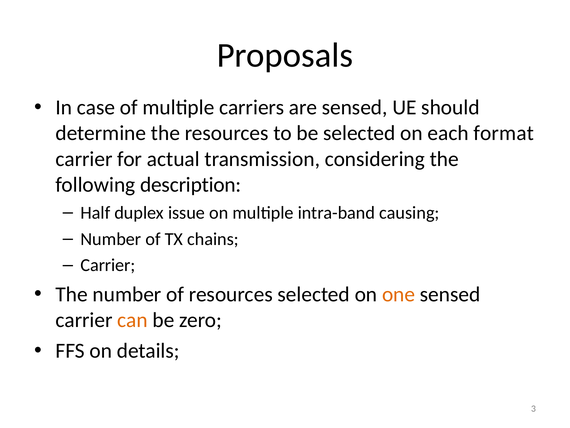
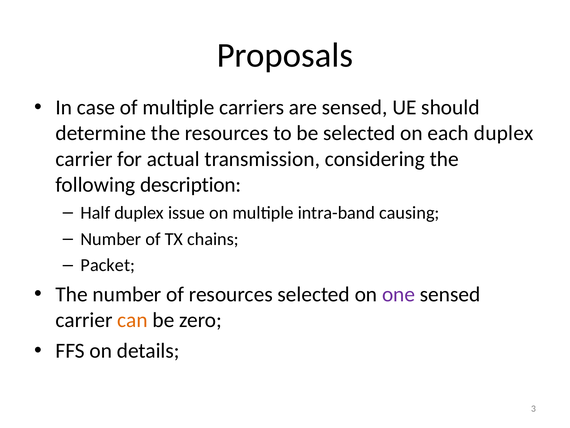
each format: format -> duplex (504, 133)
Carrier: Carrier -> Packet (108, 265)
one colour: orange -> purple (399, 294)
